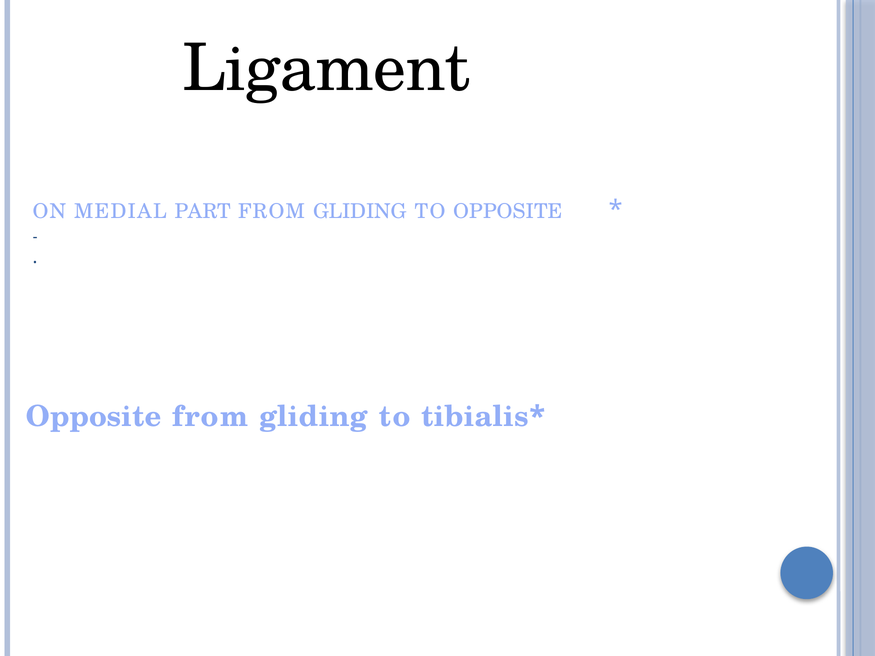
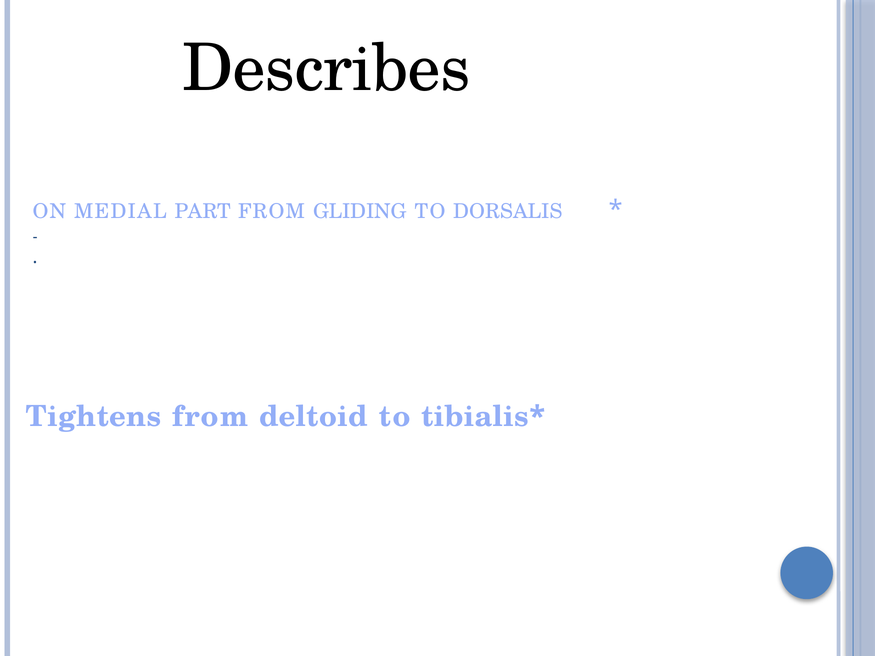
Ligament: Ligament -> Describes (326, 69)
TO OPPOSITE: OPPOSITE -> DORSALIS (508, 211)
Opposite: Opposite -> Tightens (93, 417)
gliding: gliding -> deltoid (313, 417)
